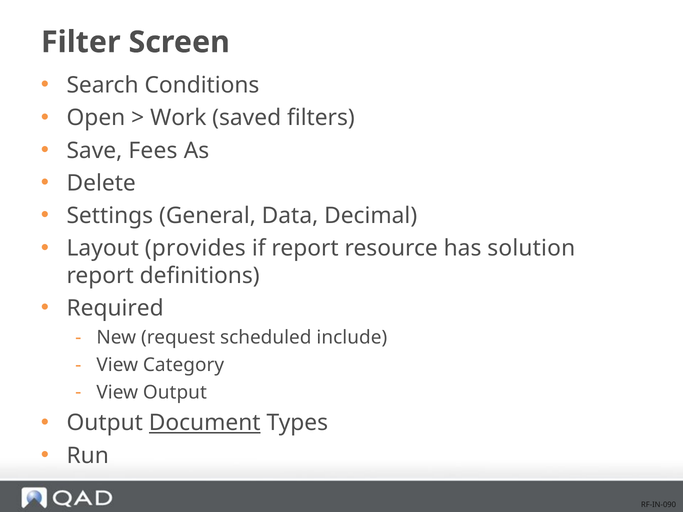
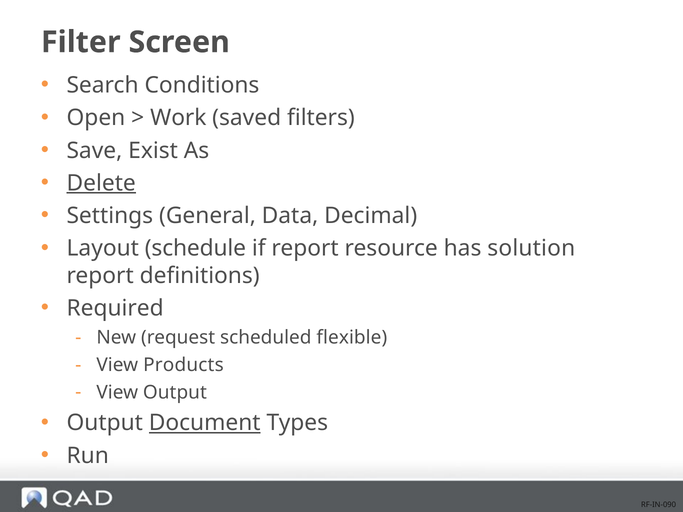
Fees: Fees -> Exist (153, 151)
Delete underline: none -> present (101, 183)
provides: provides -> schedule (195, 249)
include: include -> flexible (352, 338)
Category: Category -> Products (183, 365)
